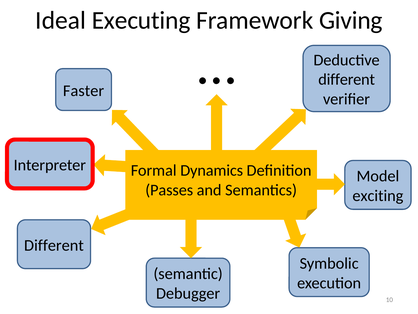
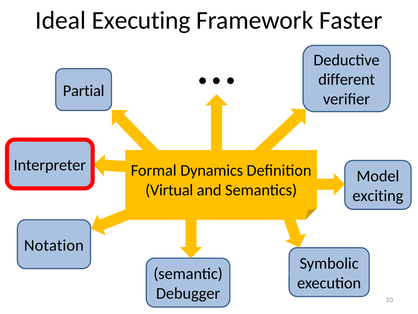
Giving: Giving -> Faster (351, 20)
Faster: Faster -> Partial (84, 91)
Passes: Passes -> Virtual (169, 190)
Different: Different -> Notation (54, 245)
